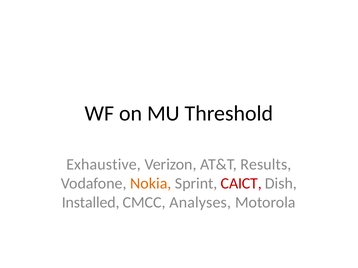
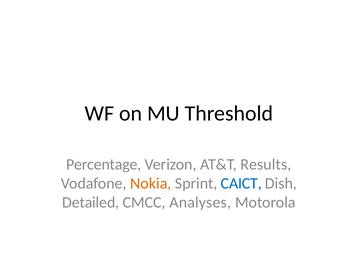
Exhaustive: Exhaustive -> Percentage (104, 165)
CAICT colour: red -> blue (241, 184)
Installed: Installed -> Detailed (91, 203)
